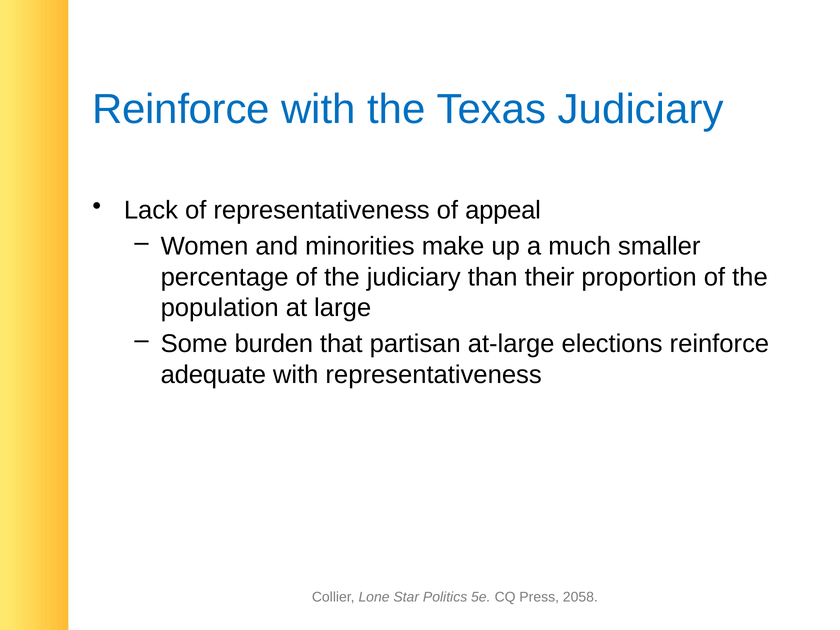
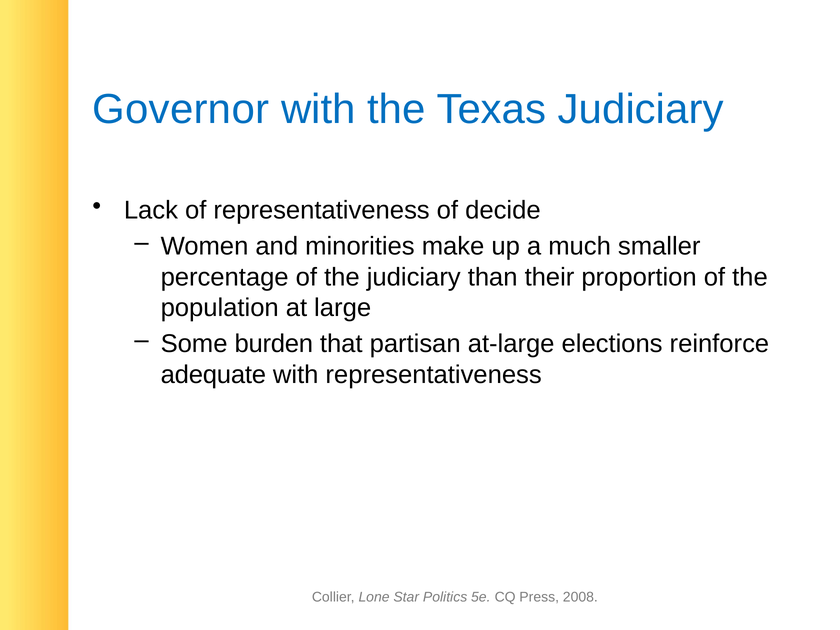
Reinforce: Reinforce -> Governor (181, 109)
appeal: appeal -> decide (503, 210)
2058: 2058 -> 2008 (580, 597)
